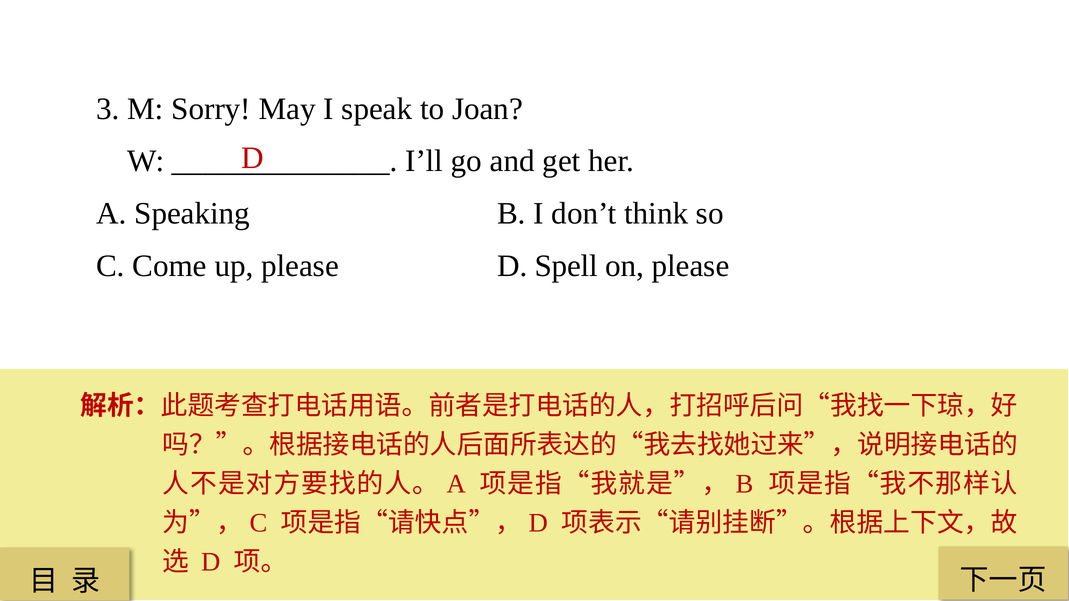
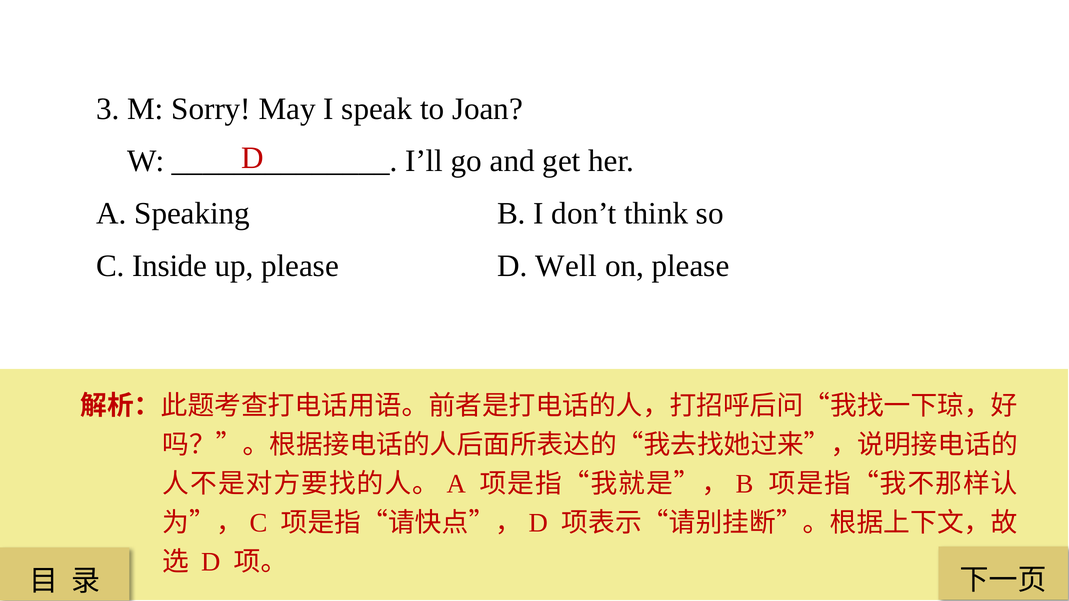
Come: Come -> Inside (170, 266)
Spell: Spell -> Well (566, 266)
